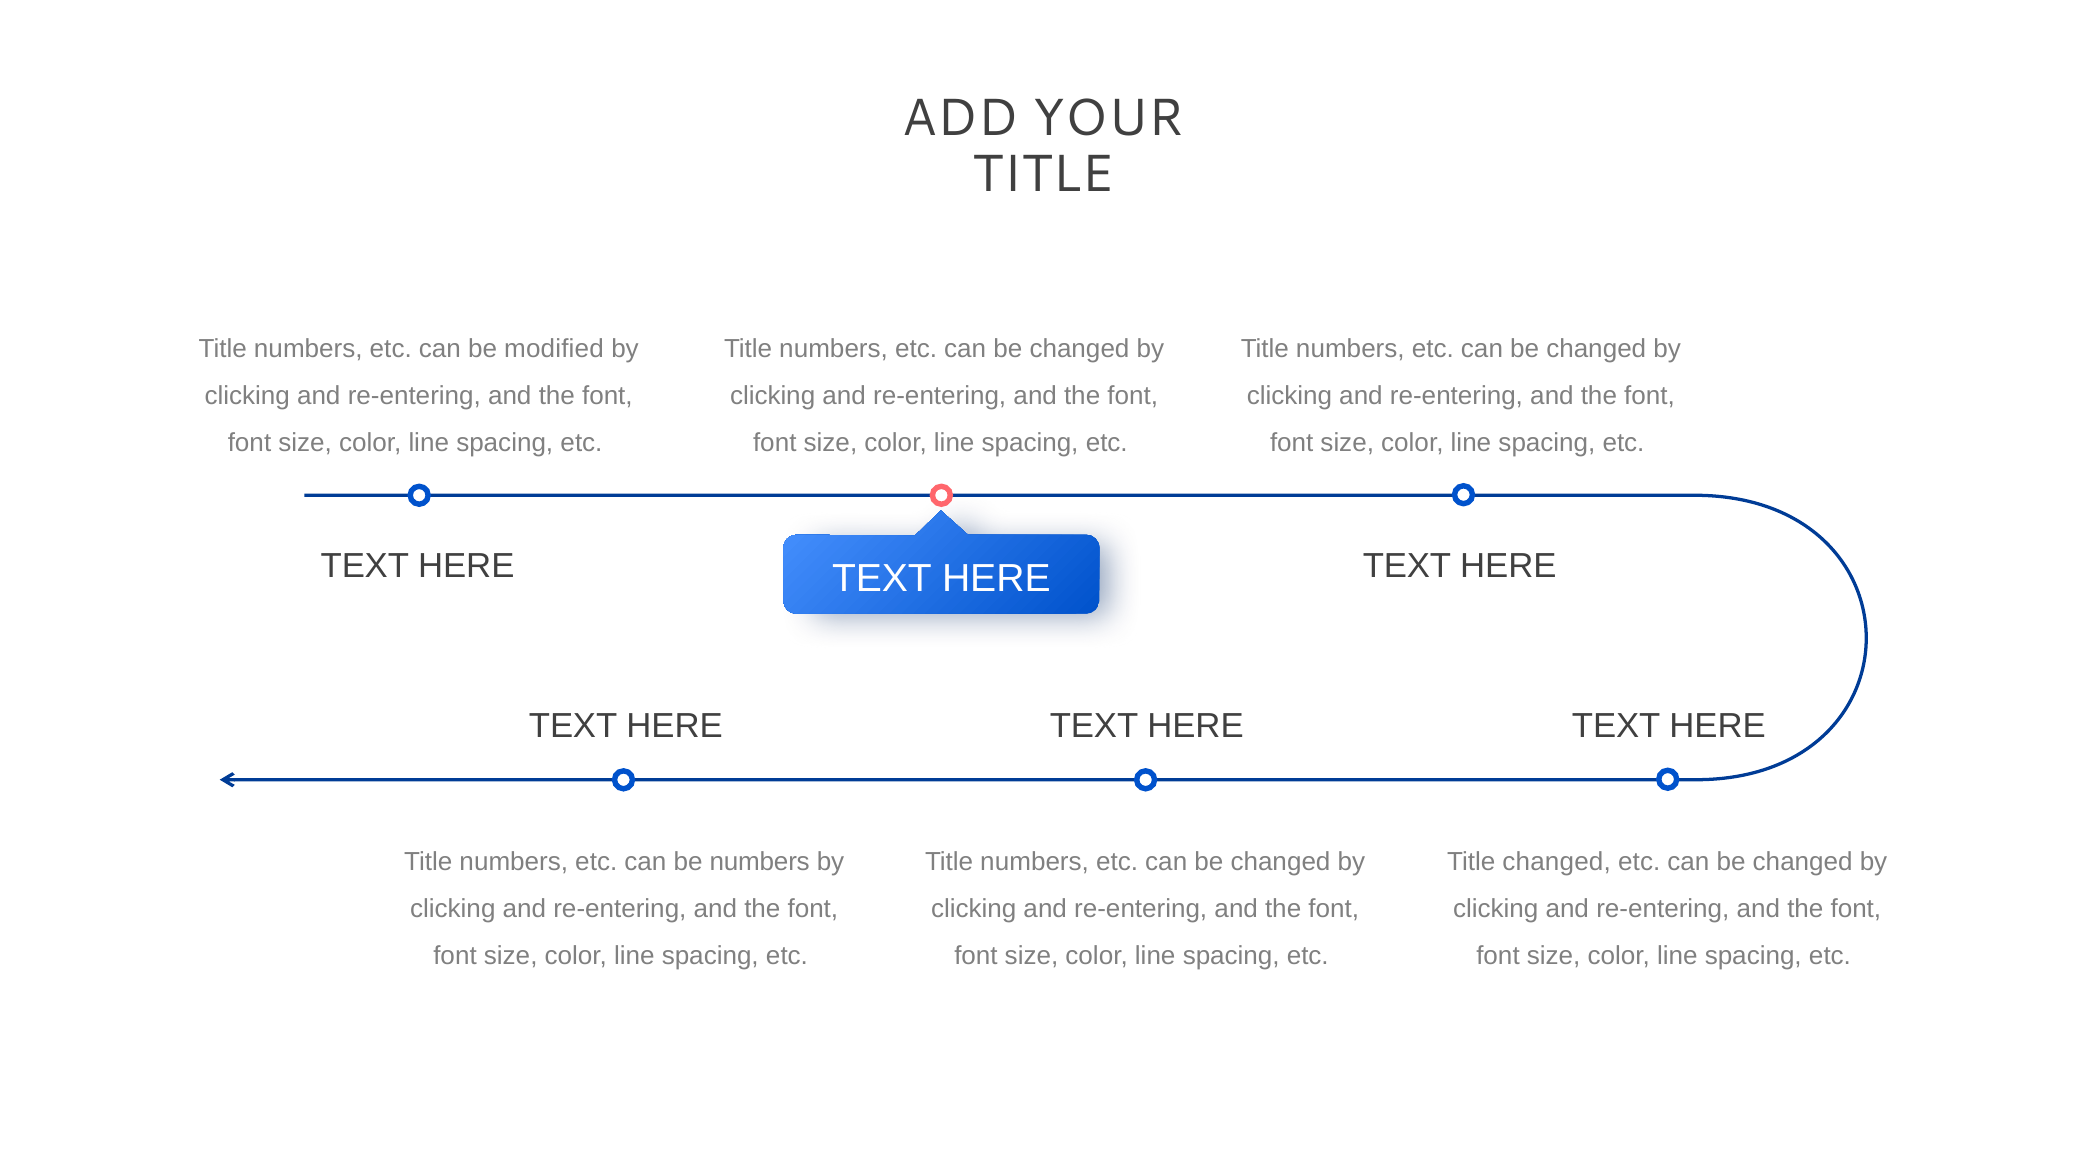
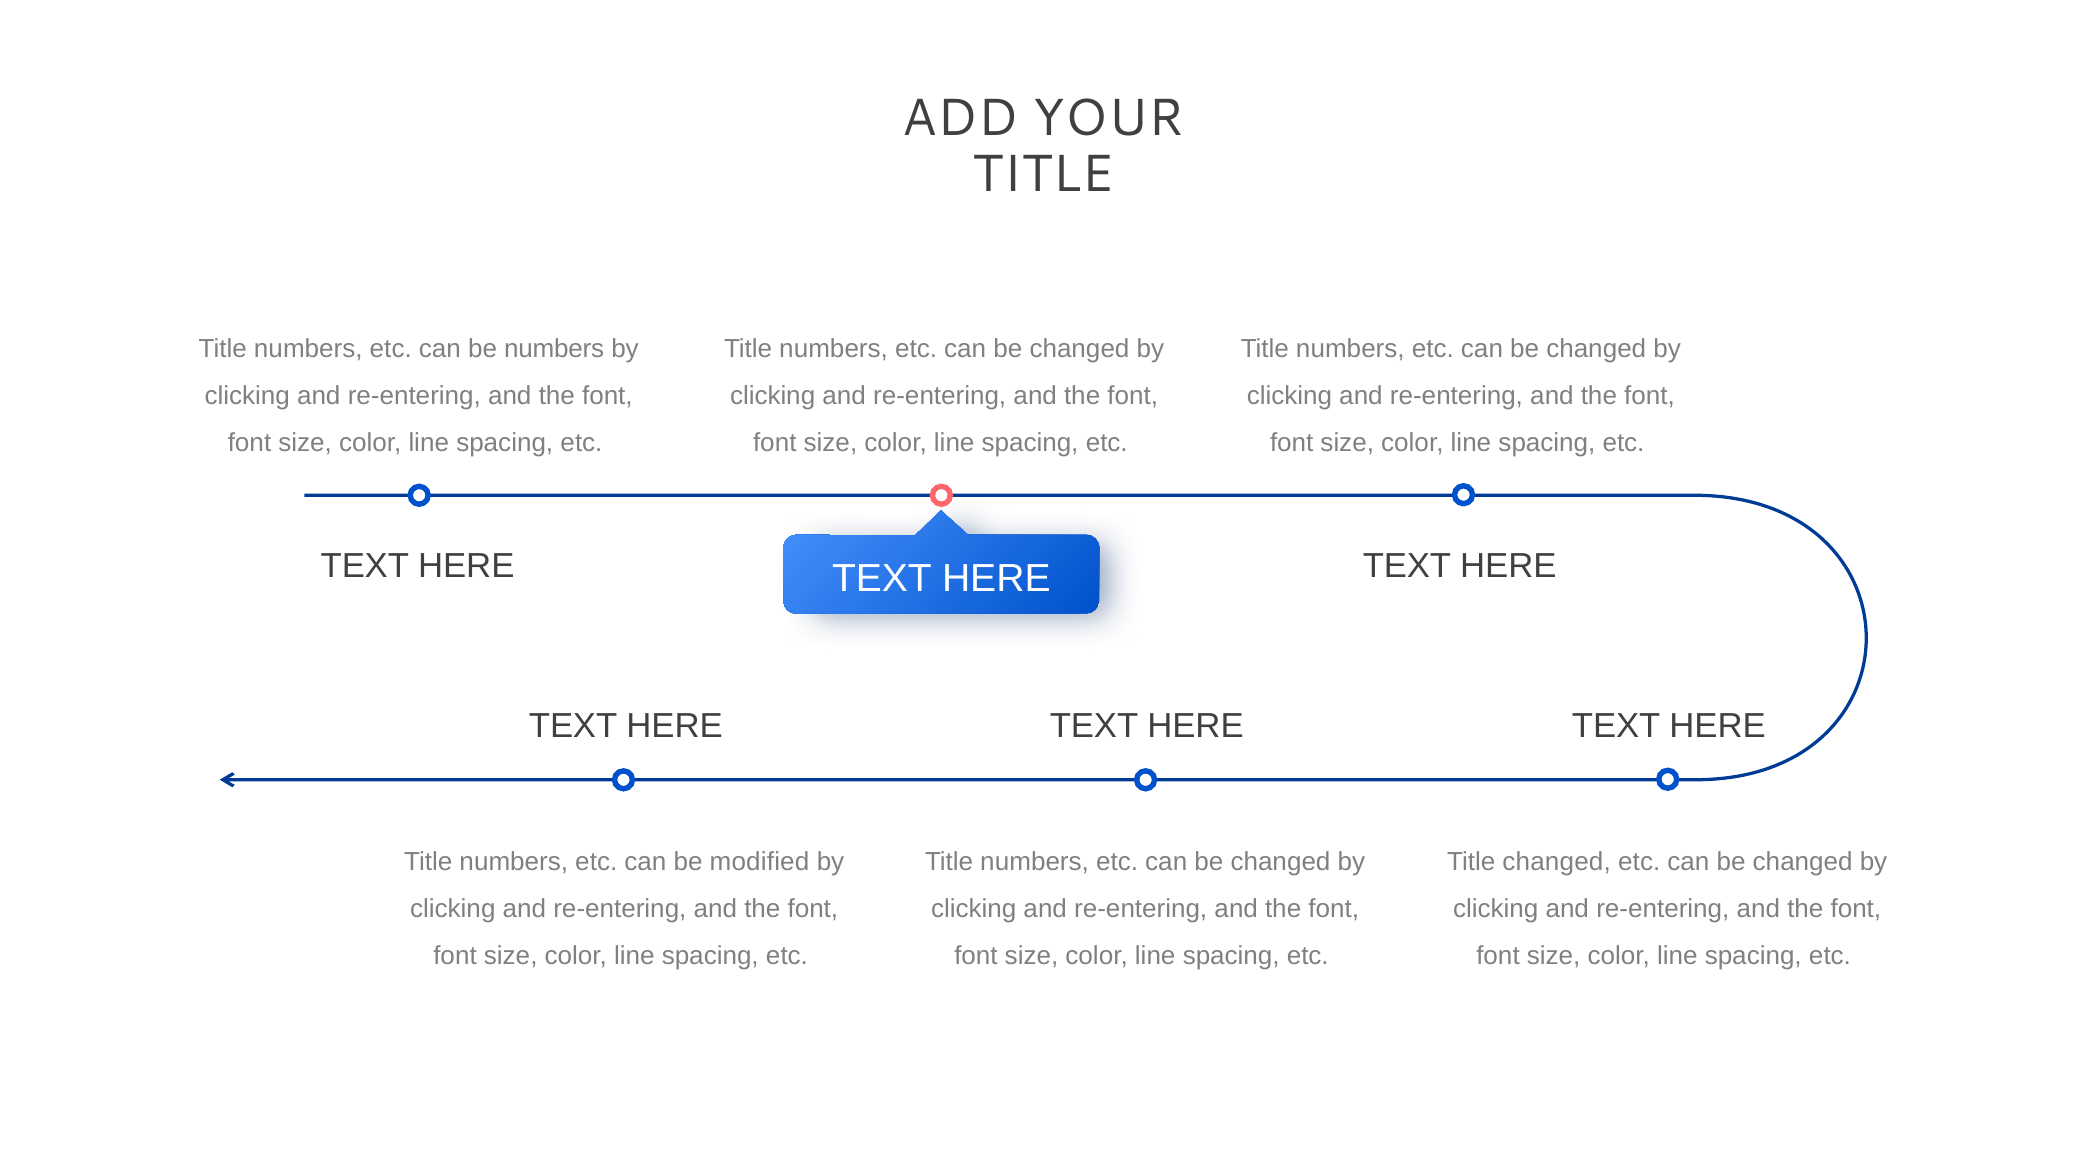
be modified: modified -> numbers (554, 349)
be numbers: numbers -> modified (760, 862)
